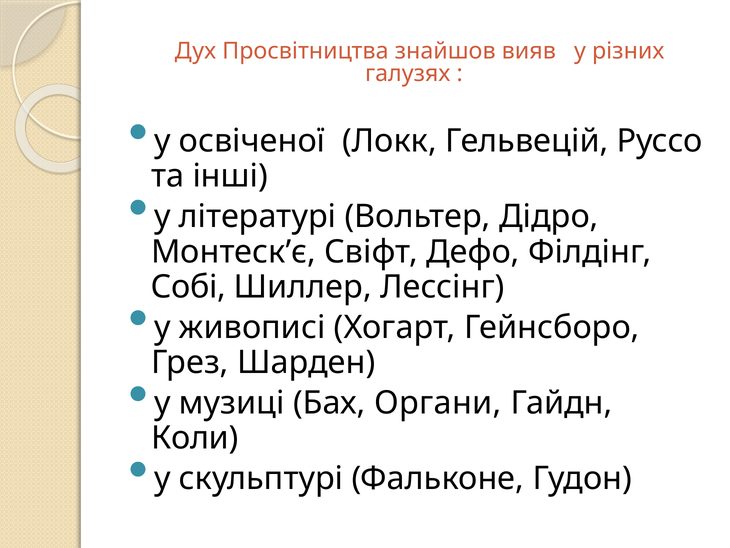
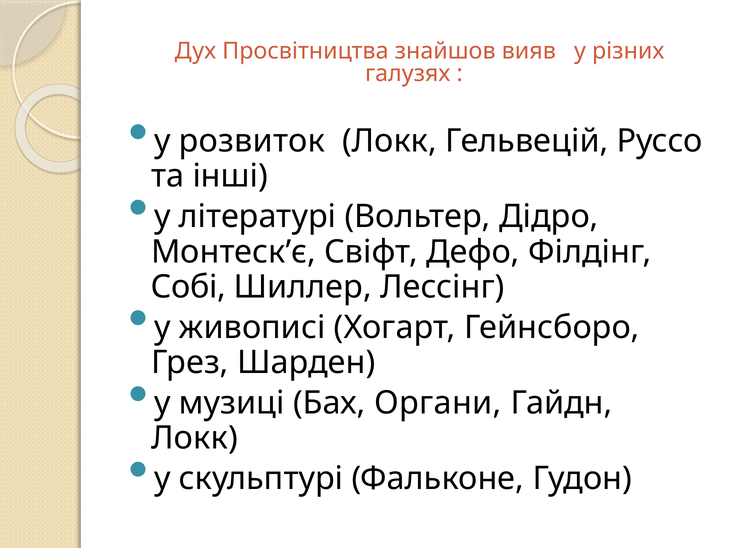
освіченої: освіченої -> розвиток (252, 141)
Коли: Коли -> Локк (195, 438)
